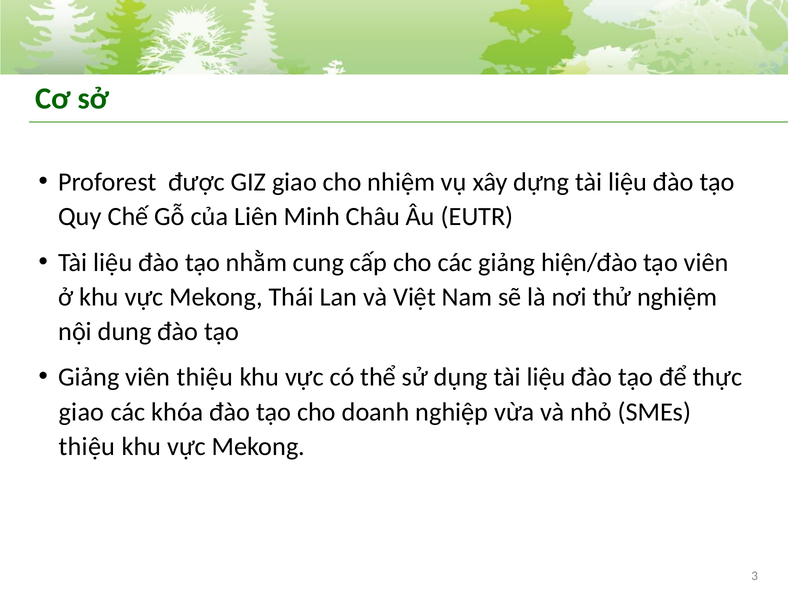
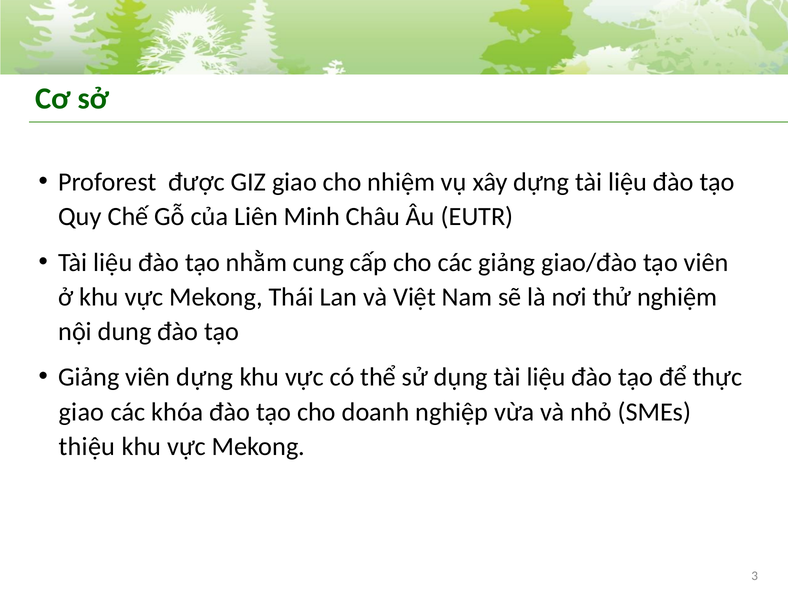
hiện/đào: hiện/đào -> giao/đào (589, 262)
viên thiệu: thiệu -> dựng (205, 377)
